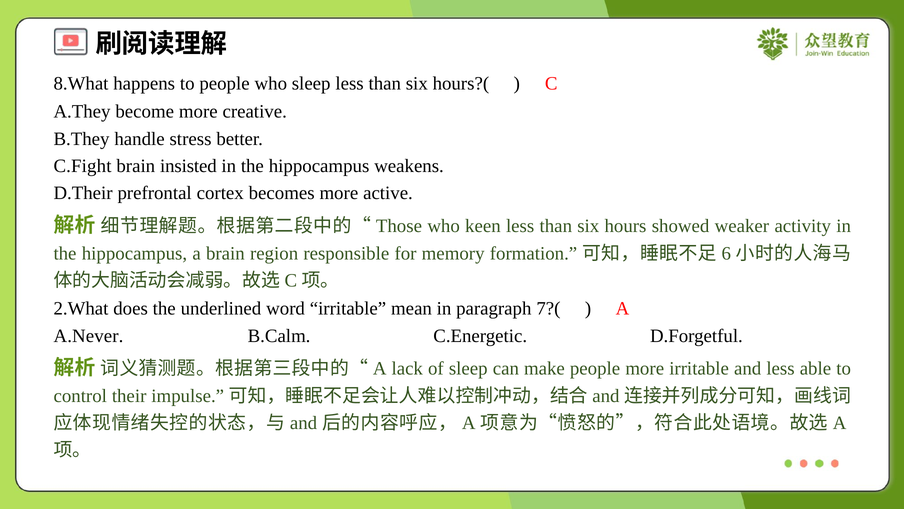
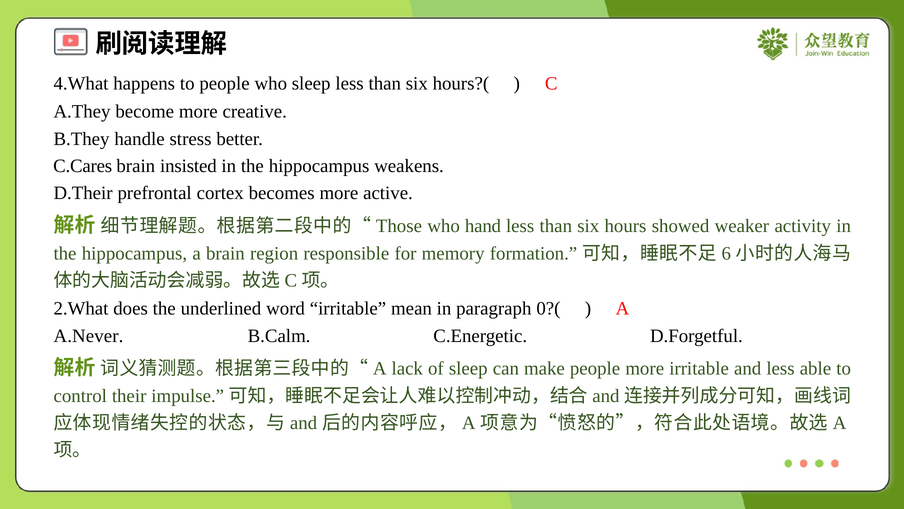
8.What: 8.What -> 4.What (81, 84)
C.Fight: C.Fight -> C.Cares (83, 166)
keen: keen -> hand (483, 226)
7?(: 7?( -> 0?( (548, 308)
